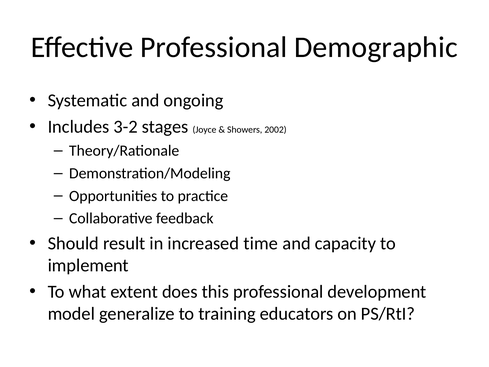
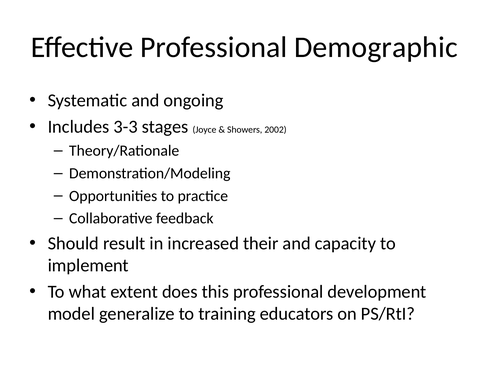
3-2: 3-2 -> 3-3 (126, 127)
time: time -> their (261, 243)
